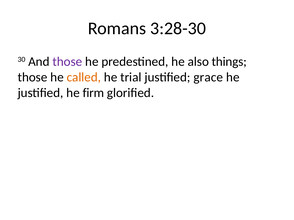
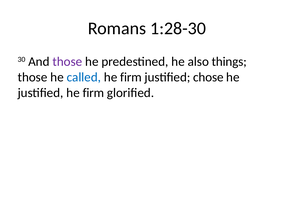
3:28-30: 3:28-30 -> 1:28-30 (178, 28)
called colour: orange -> blue (84, 77)
trial: trial -> firm (131, 77)
grace: grace -> chose (208, 77)
